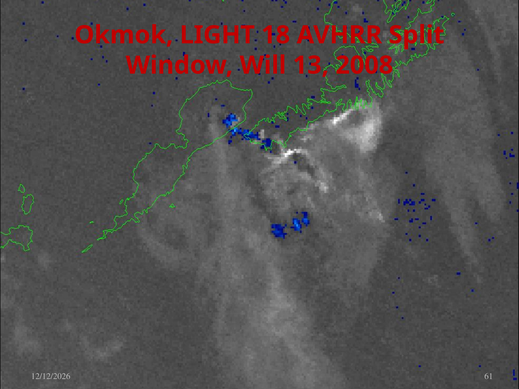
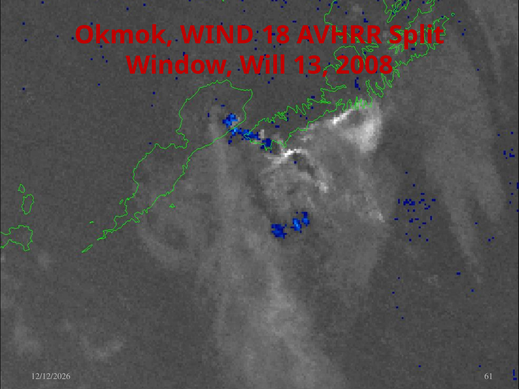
LIGHT: LIGHT -> WIND (217, 35)
